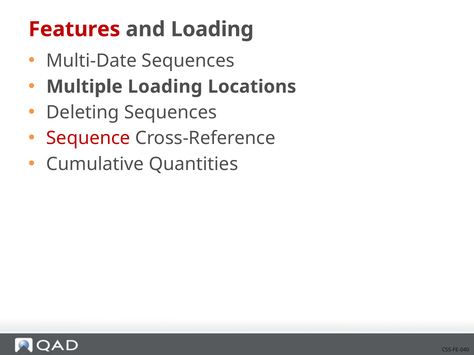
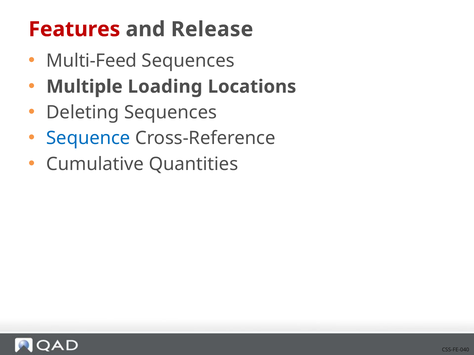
and Loading: Loading -> Release (212, 29)
Multi-Date: Multi-Date -> Multi-Feed (92, 61)
Sequence colour: red -> blue (88, 138)
